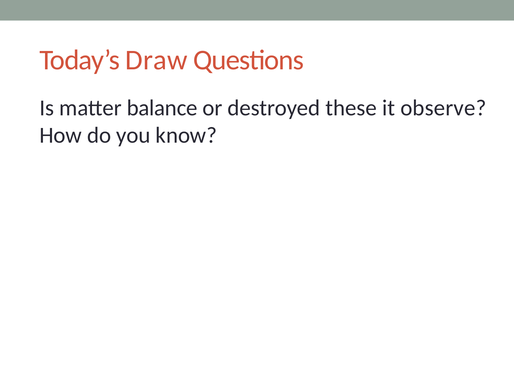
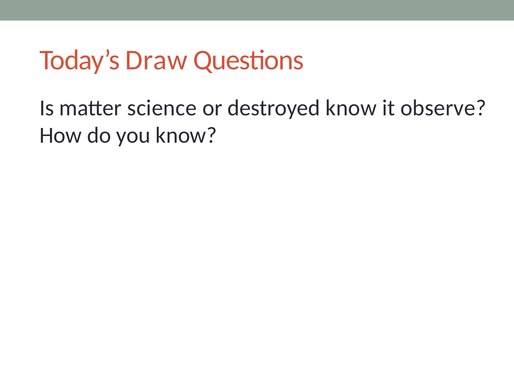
balance: balance -> science (162, 108)
destroyed these: these -> know (351, 108)
